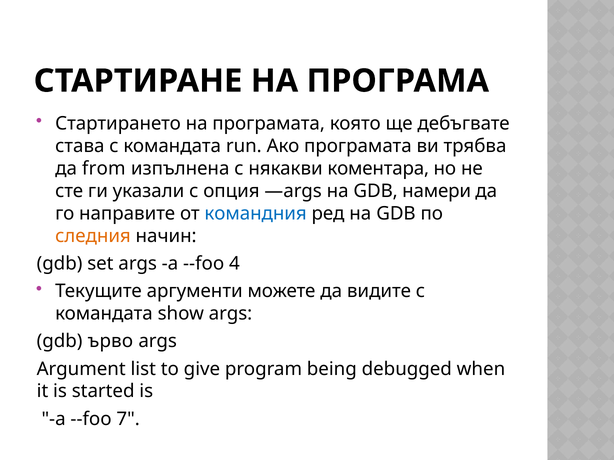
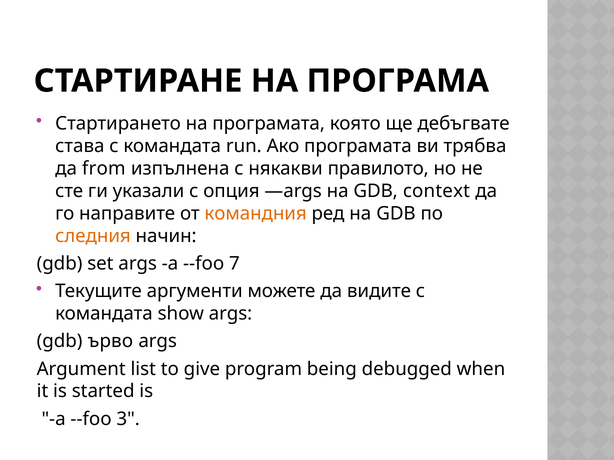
коментара: коментара -> правилото (378, 169)
намери: намери -> context (436, 191)
командния colour: blue -> orange (256, 214)
4: 4 -> 7 (234, 264)
7: 7 -> 3 (128, 419)
